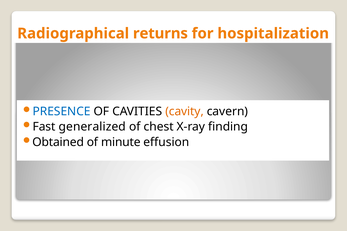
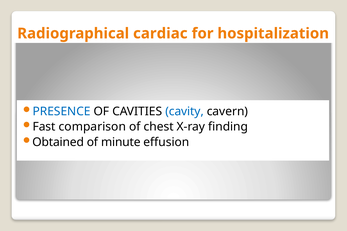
returns: returns -> cardiac (160, 33)
cavity colour: orange -> blue (185, 111)
generalized: generalized -> comparison (92, 127)
